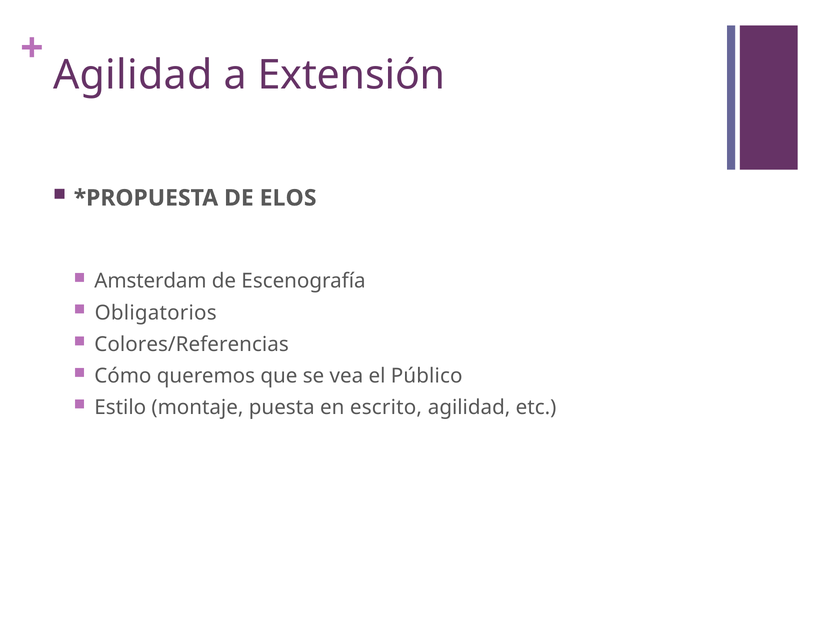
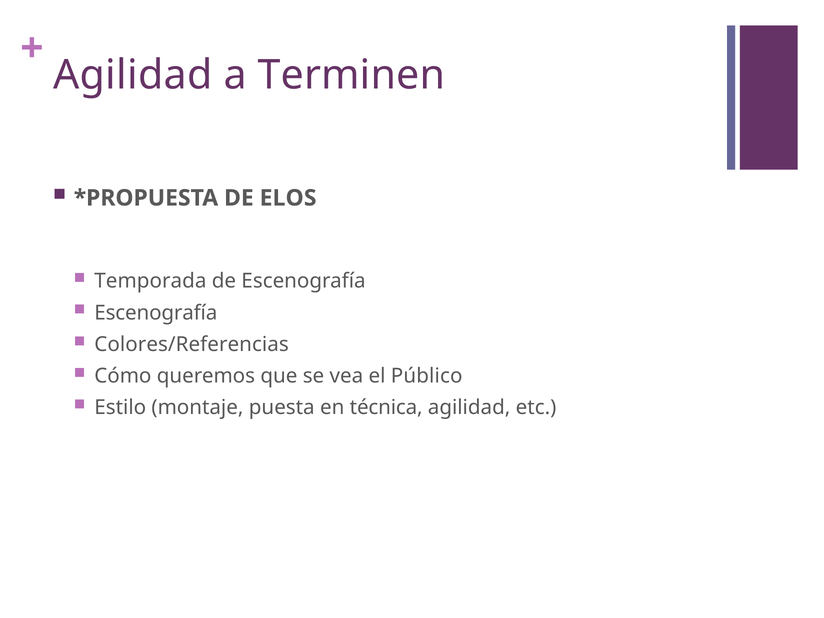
Extensión: Extensión -> Terminen (351, 75)
Amsterdam: Amsterdam -> Temporada (150, 281)
Obligatorios: Obligatorios -> Escenografía (156, 313)
escrito: escrito -> técnica (386, 408)
